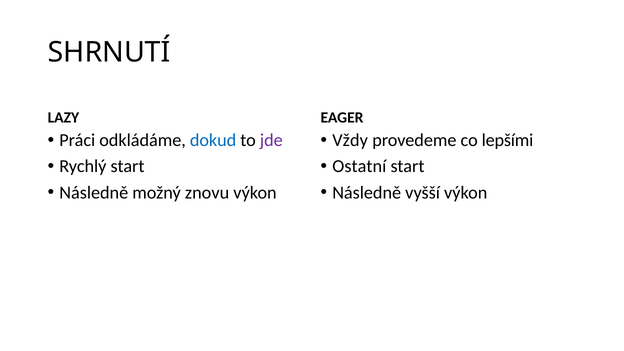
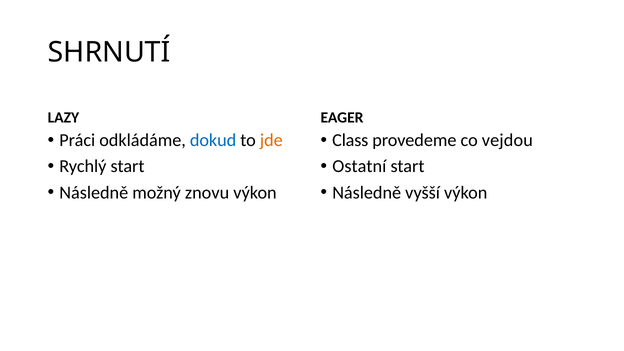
jde colour: purple -> orange (271, 140)
Vždy: Vždy -> Class (350, 140)
lepšími: lepšími -> vejdou (507, 140)
